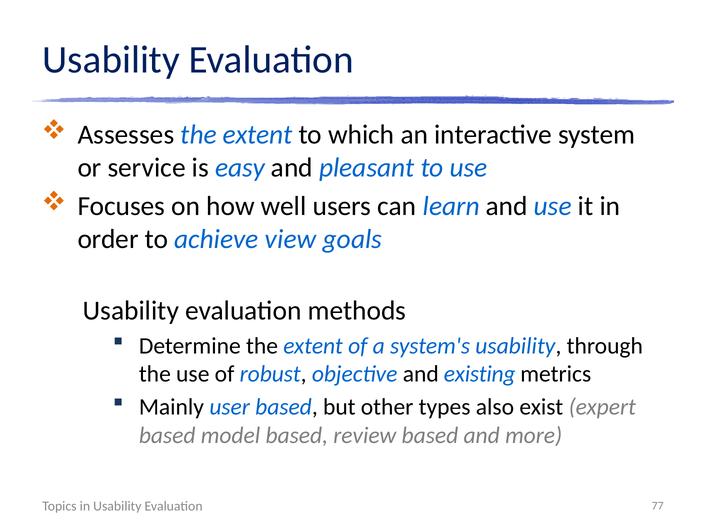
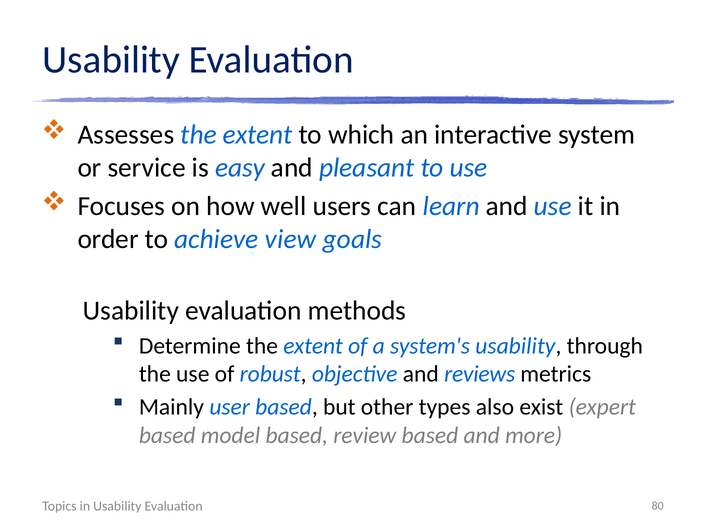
existing: existing -> reviews (480, 374)
77: 77 -> 80 (658, 506)
